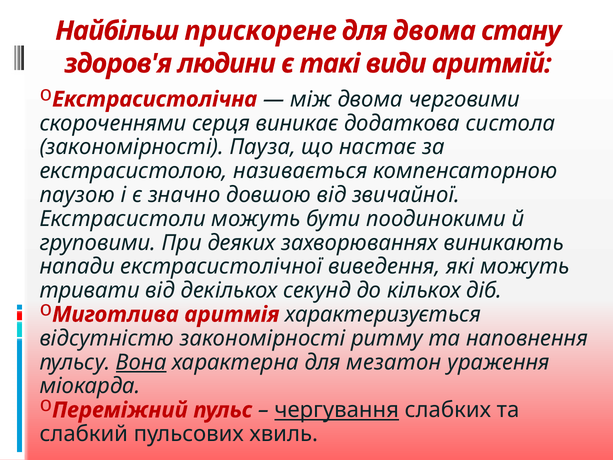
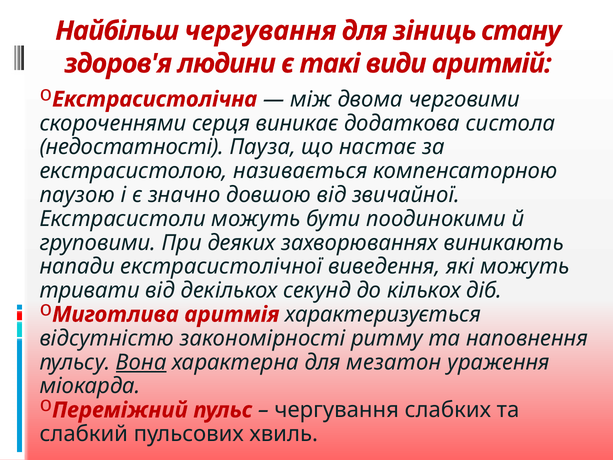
Найбільш прискорене: прискорене -> чергування (260, 31)
для двома: двома -> зіниць (434, 31)
закономірності: закономірності -> недостатності (132, 147)
чергування underline: present -> none (337, 410)
